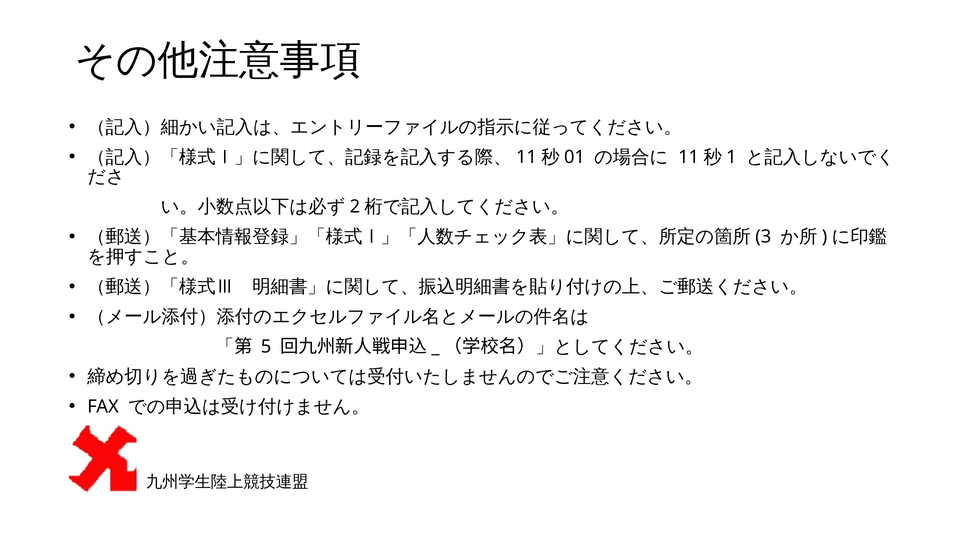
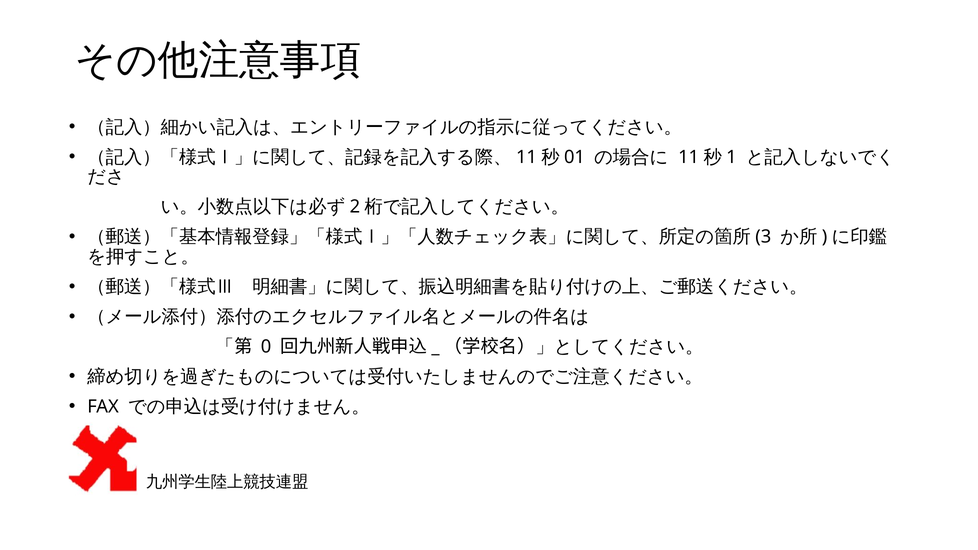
5: 5 -> 0 (266, 347)
